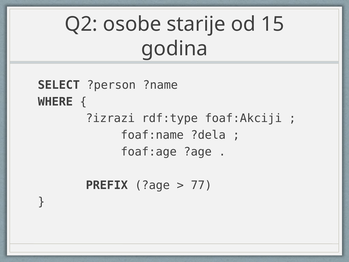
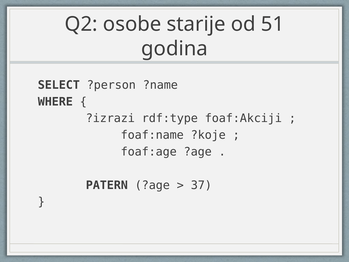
15: 15 -> 51 (273, 24)
?dela: ?dela -> ?koje (208, 135)
PREFIX: PREFIX -> PATERN (107, 185)
77: 77 -> 37 (201, 185)
